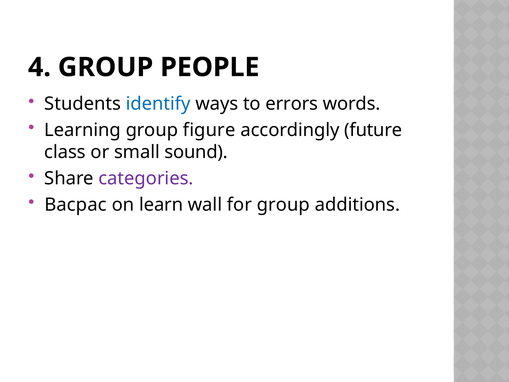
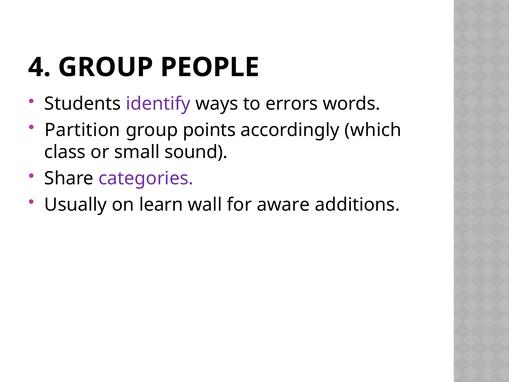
identify colour: blue -> purple (158, 104)
Learning: Learning -> Partition (82, 130)
figure: figure -> points (209, 130)
future: future -> which (373, 130)
Bacpac: Bacpac -> Usually (76, 205)
for group: group -> aware (283, 205)
